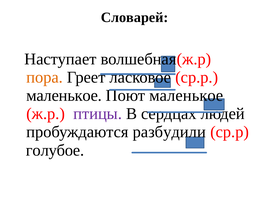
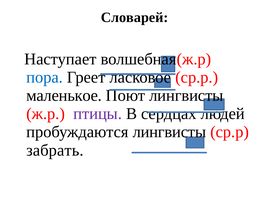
пора colour: orange -> blue (45, 77)
маленькое: маленькое -> лингвисты (186, 95)
пробуждаются разбудили: разбудили -> лингвисты (169, 132)
голубое: голубое -> забрать (55, 150)
